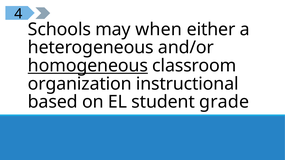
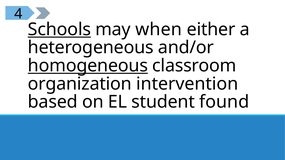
Schools underline: none -> present (59, 29)
instructional: instructional -> intervention (187, 84)
grade: grade -> found (224, 102)
